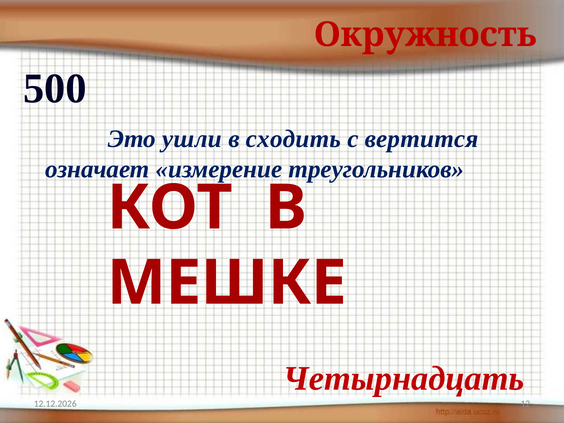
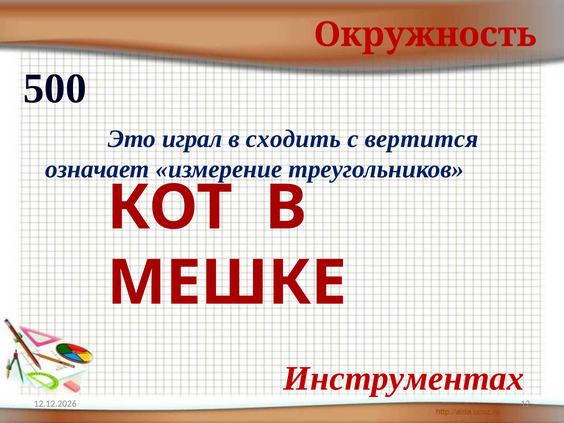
ушли: ушли -> играл (192, 139)
Четырнадцать: Четырнадцать -> Инструментах (404, 378)
